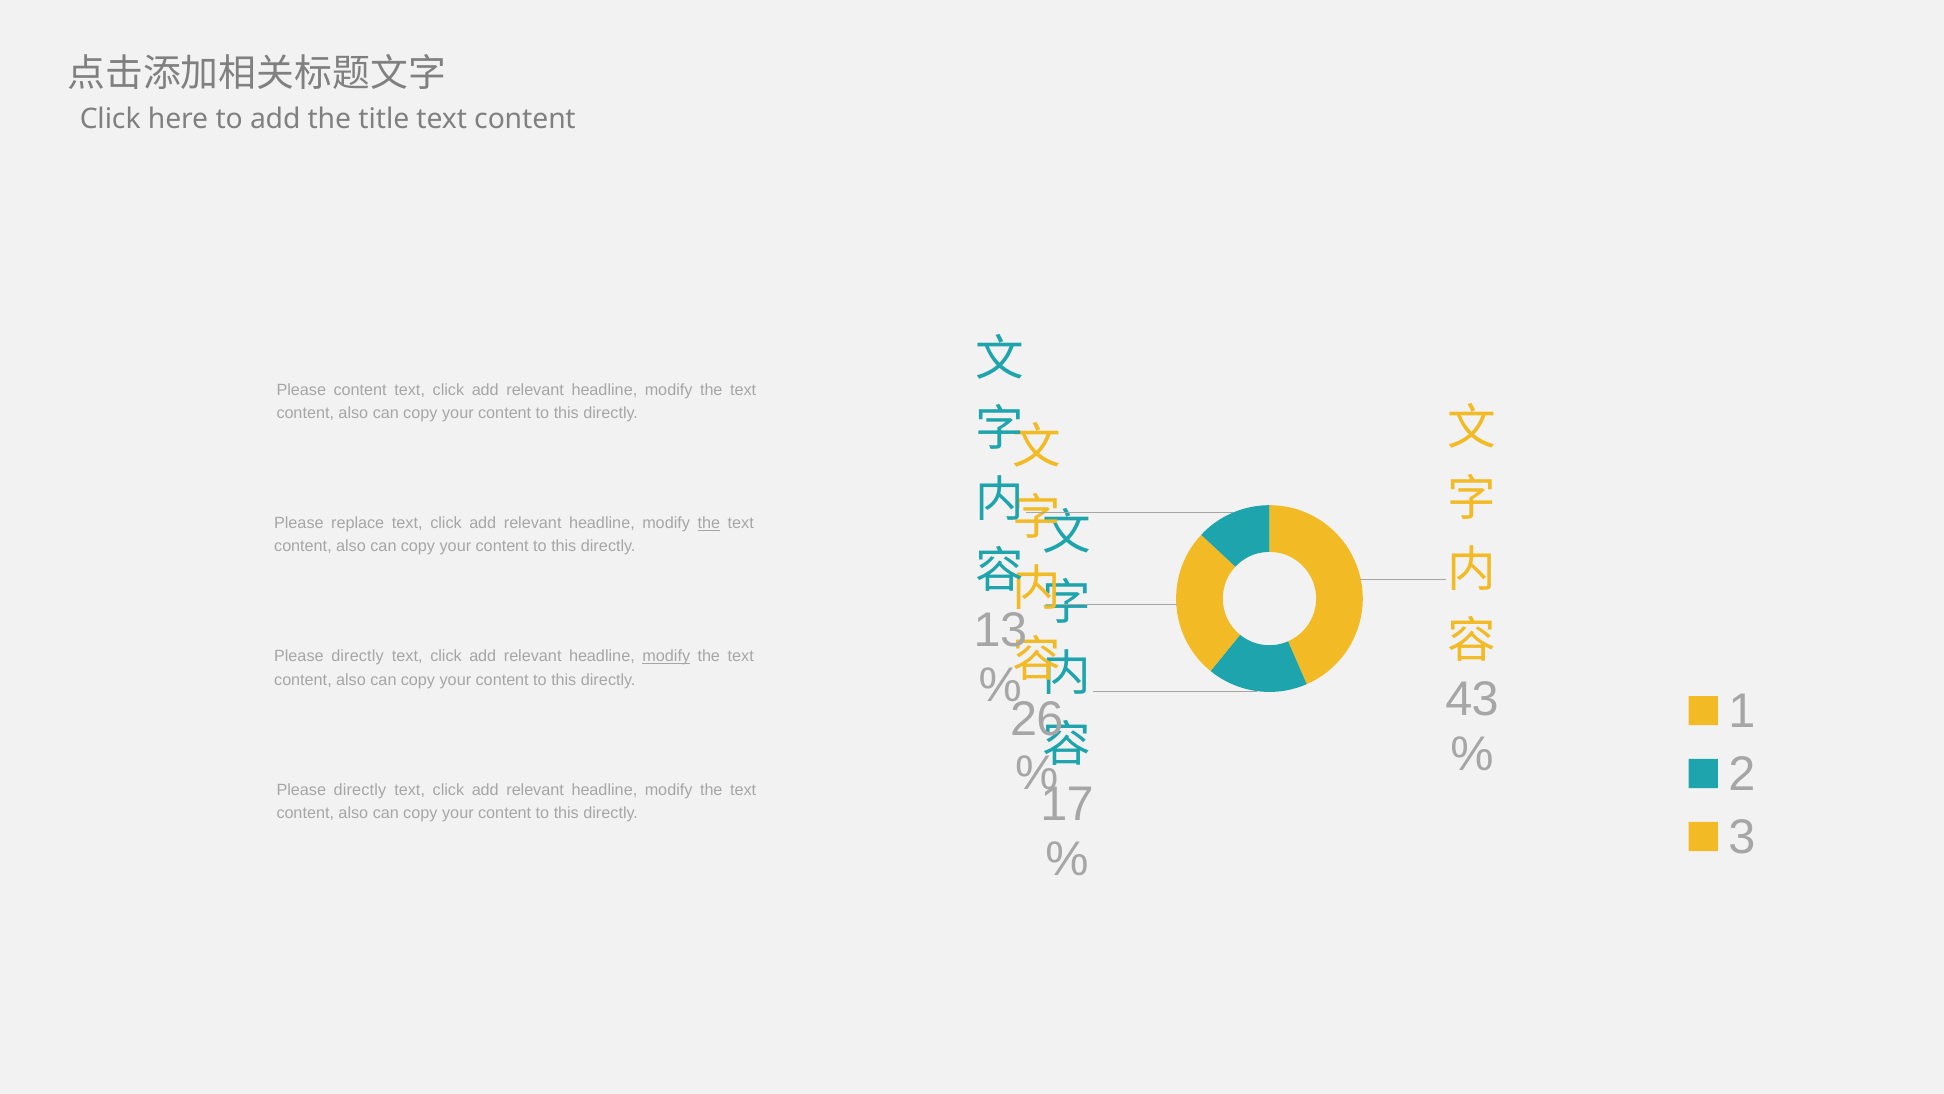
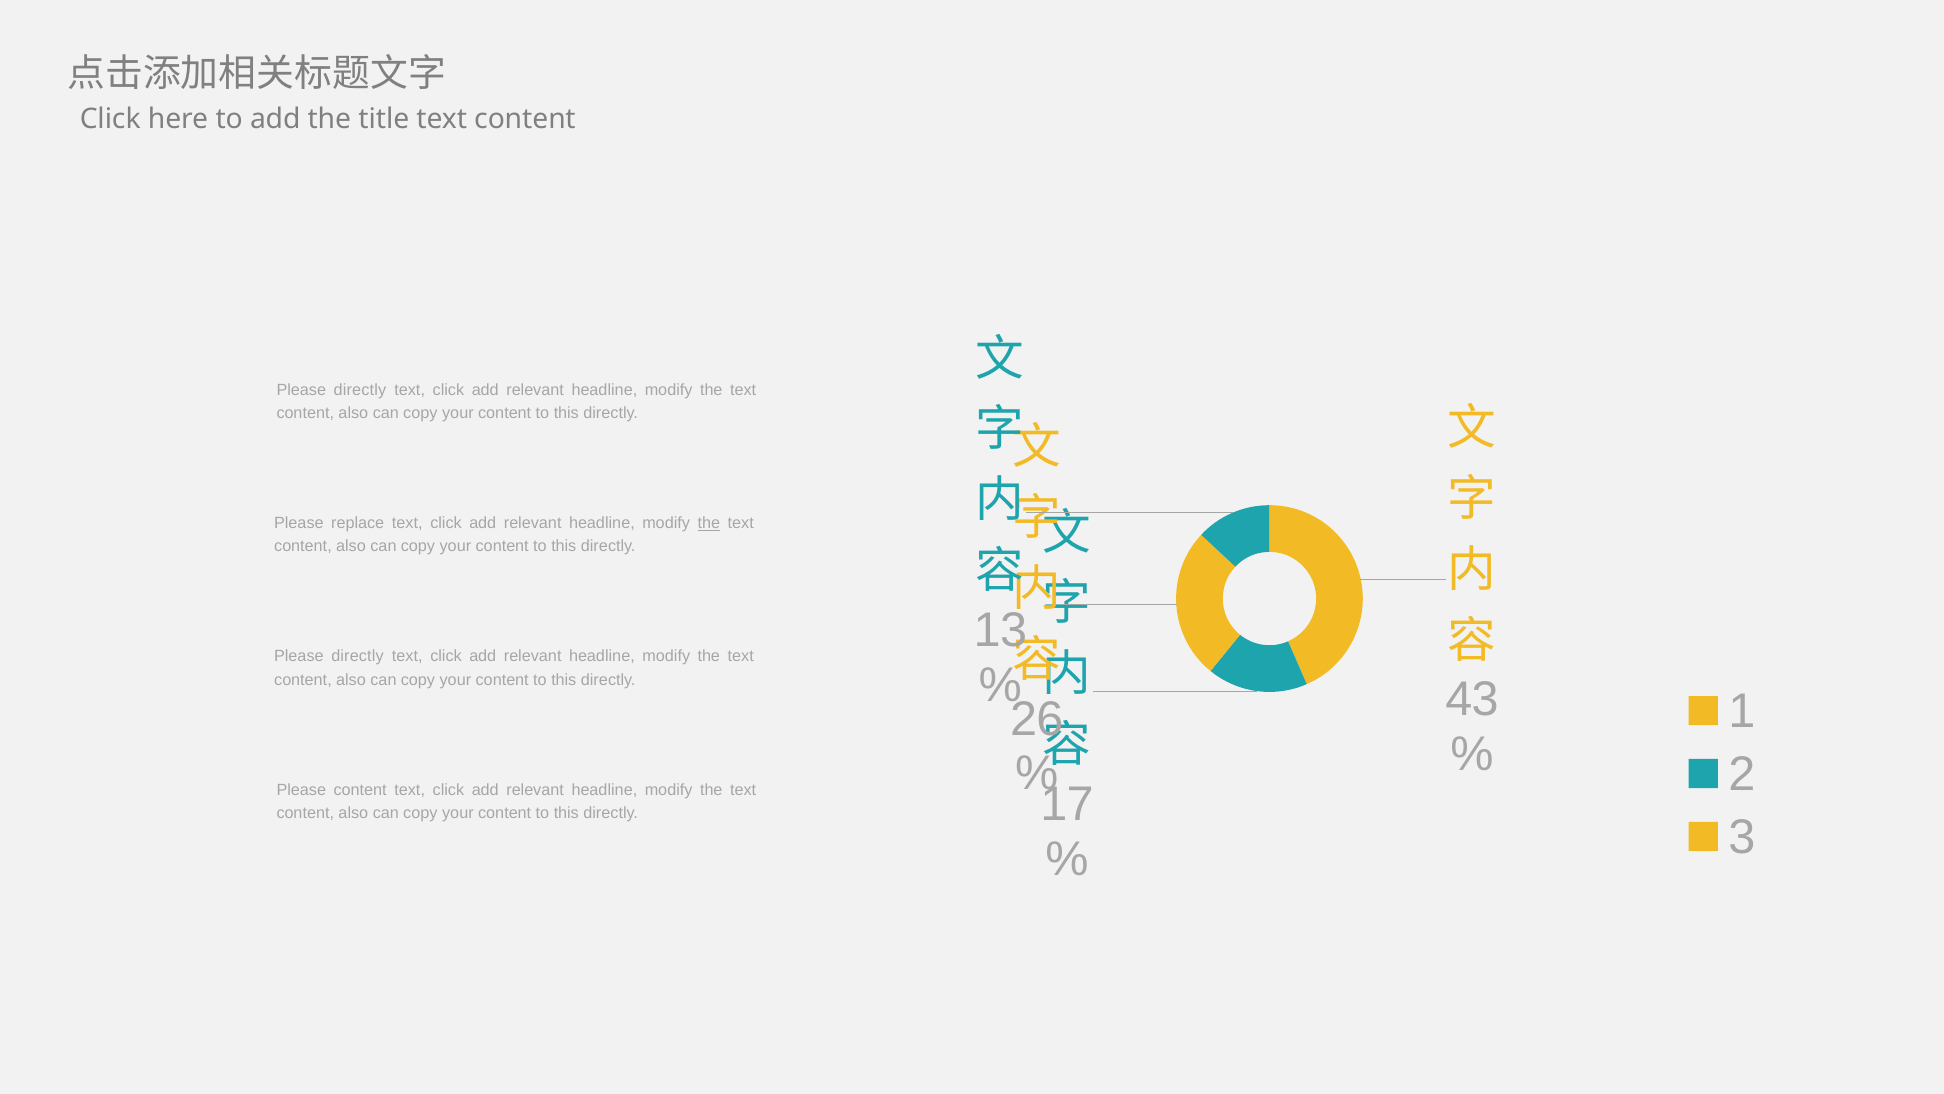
content: content -> directly (360, 390)
modify underline: present -> none (666, 656)
directly: directly -> content (360, 790)
